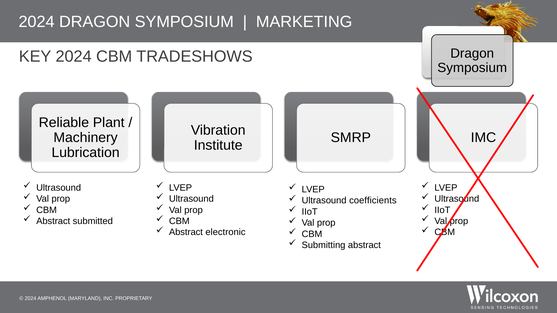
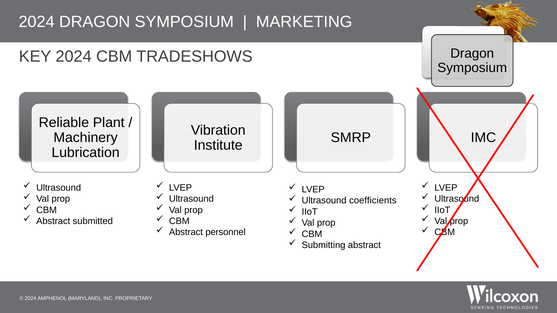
electronic: electronic -> personnel (226, 232)
